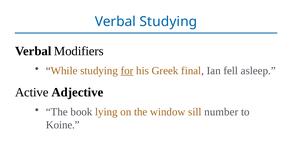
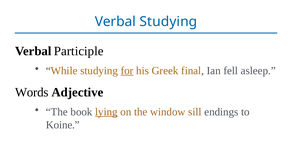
Modifiers: Modifiers -> Participle (79, 51)
Active: Active -> Words (32, 92)
lying underline: none -> present (106, 112)
number: number -> endings (221, 112)
